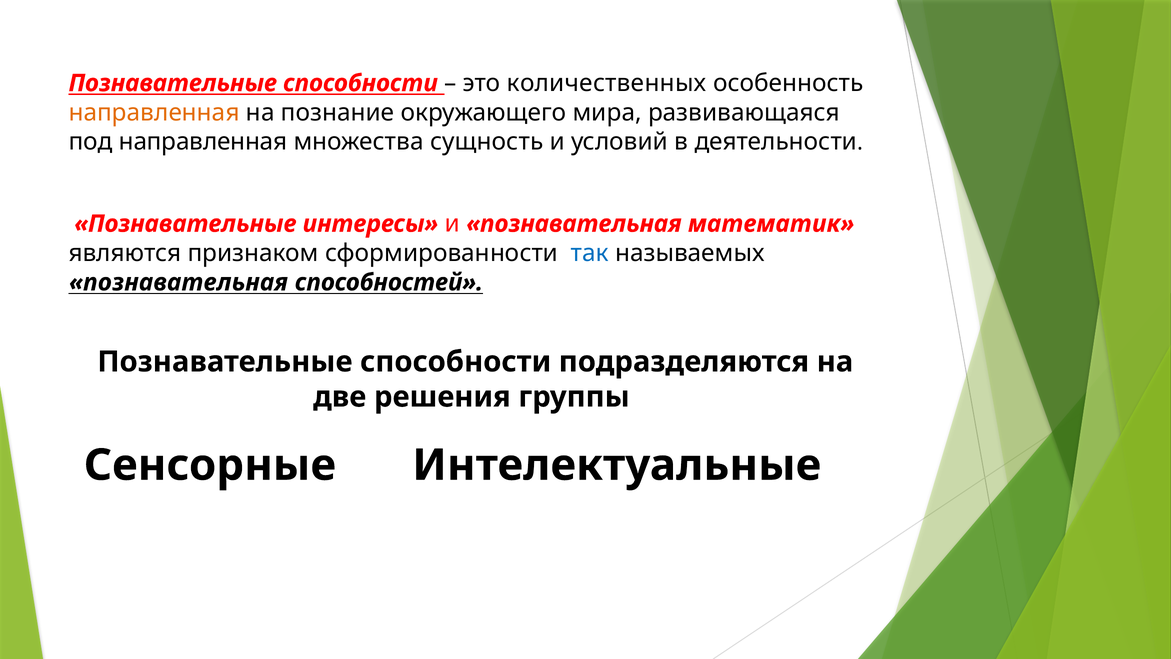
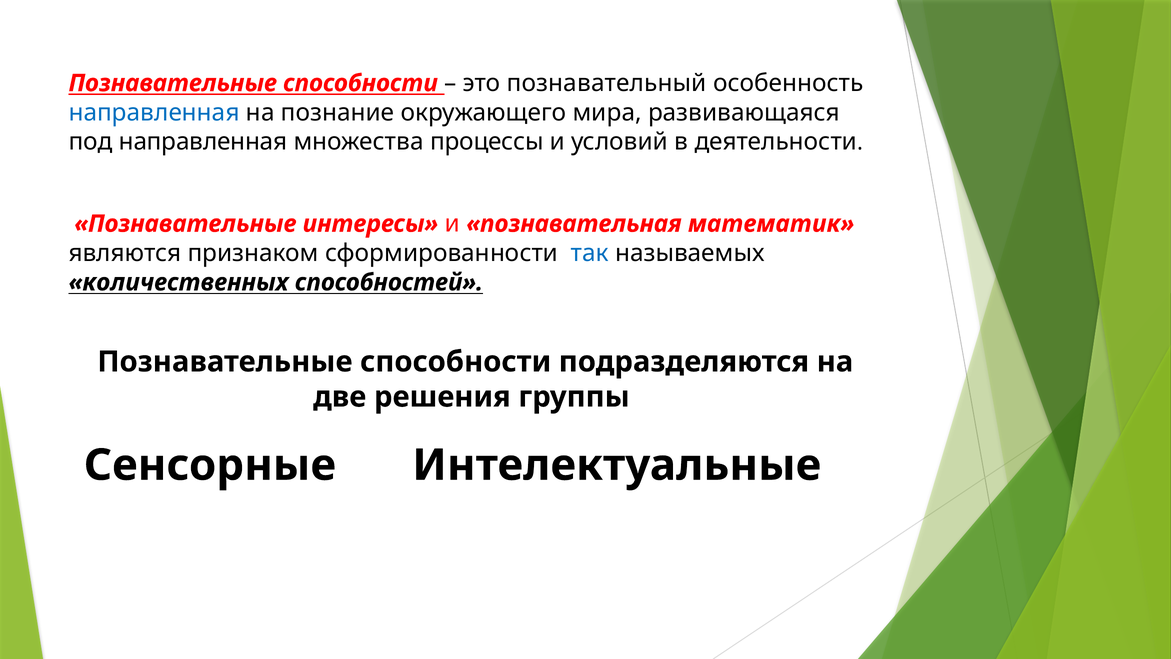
количественных: количественных -> познавательный (607, 83)
направленная colour: orange -> blue (154, 112)
сущность: сущность -> процессы (487, 142)
познавательная: познавательная -> количественных (179, 282)
